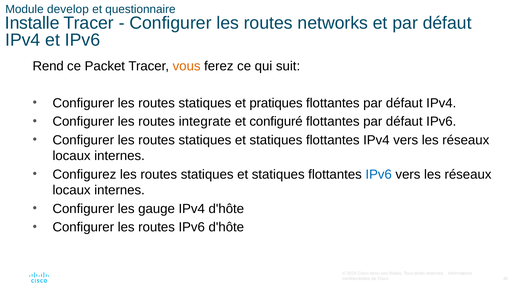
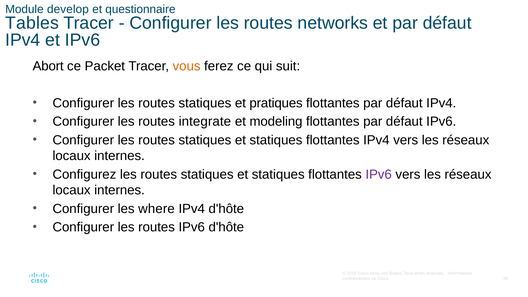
Installe: Installe -> Tables (32, 23)
Rend: Rend -> Abort (48, 66)
configuré: configuré -> modeling (276, 122)
IPv6 colour: blue -> purple (379, 174)
gauge: gauge -> where (156, 209)
